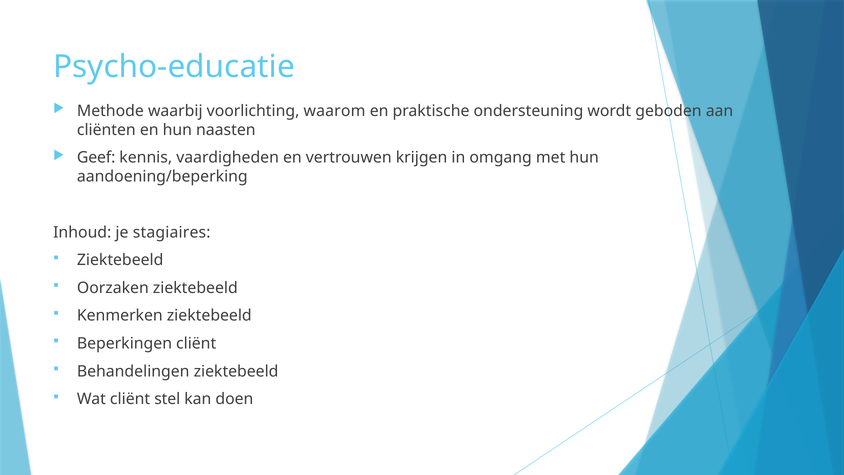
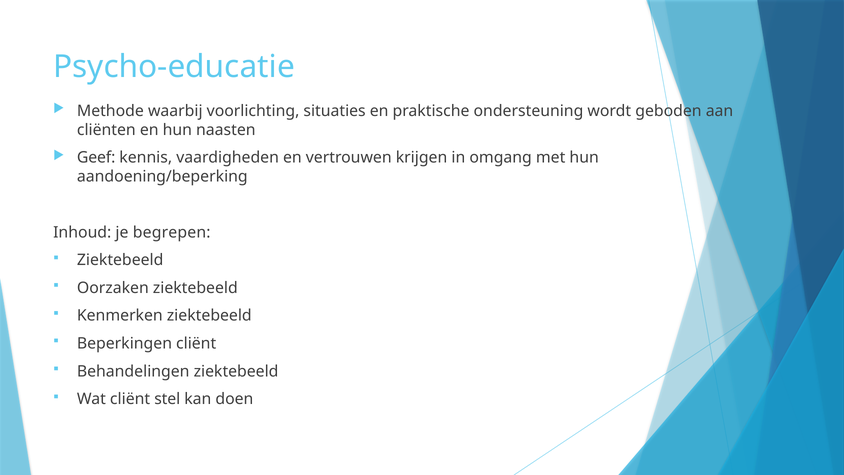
waarom: waarom -> situaties (335, 111)
stagiaires: stagiaires -> begrepen (172, 232)
